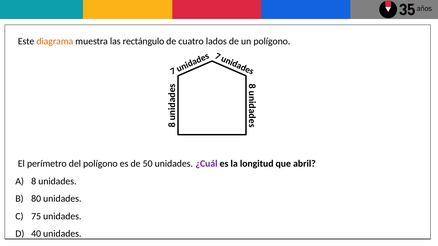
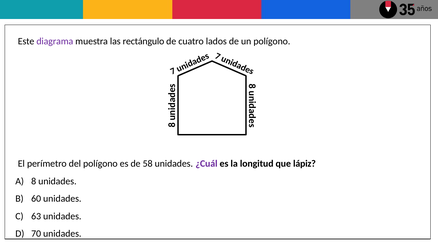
diagrama colour: orange -> purple (55, 42)
50: 50 -> 58 (148, 164)
abril: abril -> lápiz (304, 164)
80: 80 -> 60 (36, 199)
75: 75 -> 63 (36, 217)
40: 40 -> 70 (36, 234)
